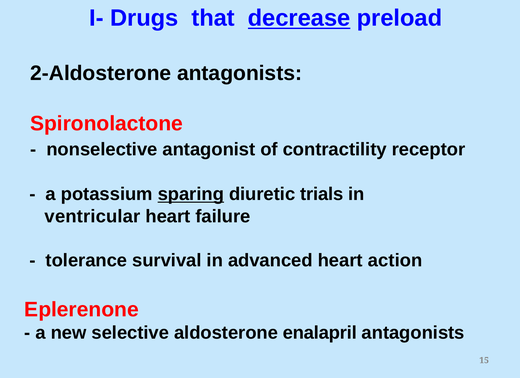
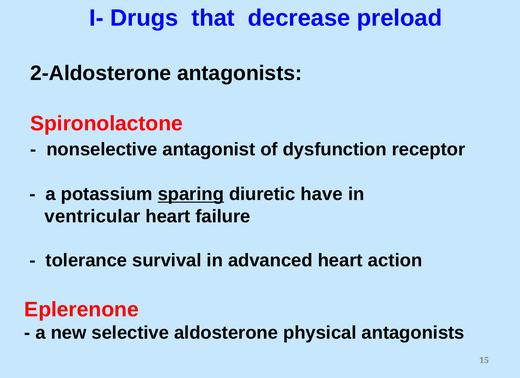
decrease underline: present -> none (299, 18)
contractility: contractility -> dysfunction (335, 150)
trials: trials -> have (322, 194)
enalapril: enalapril -> physical (320, 333)
